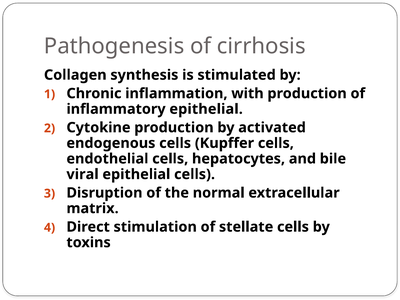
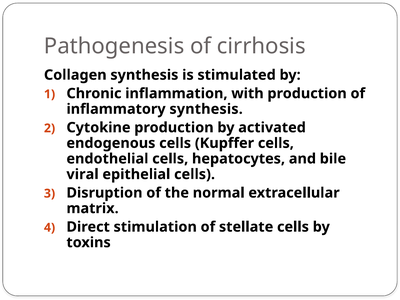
inflammatory epithelial: epithelial -> synthesis (206, 109)
